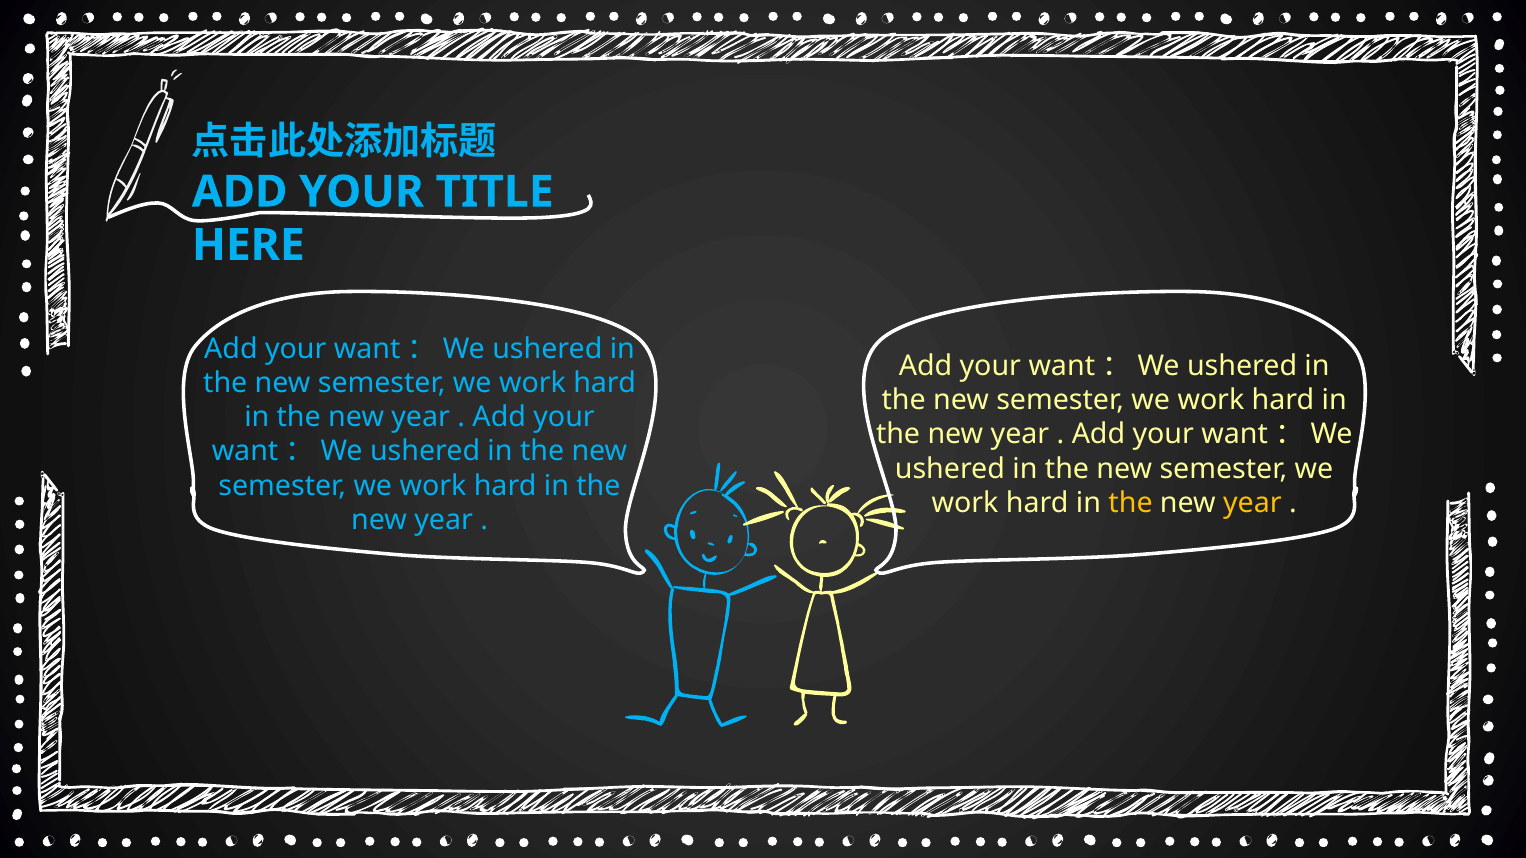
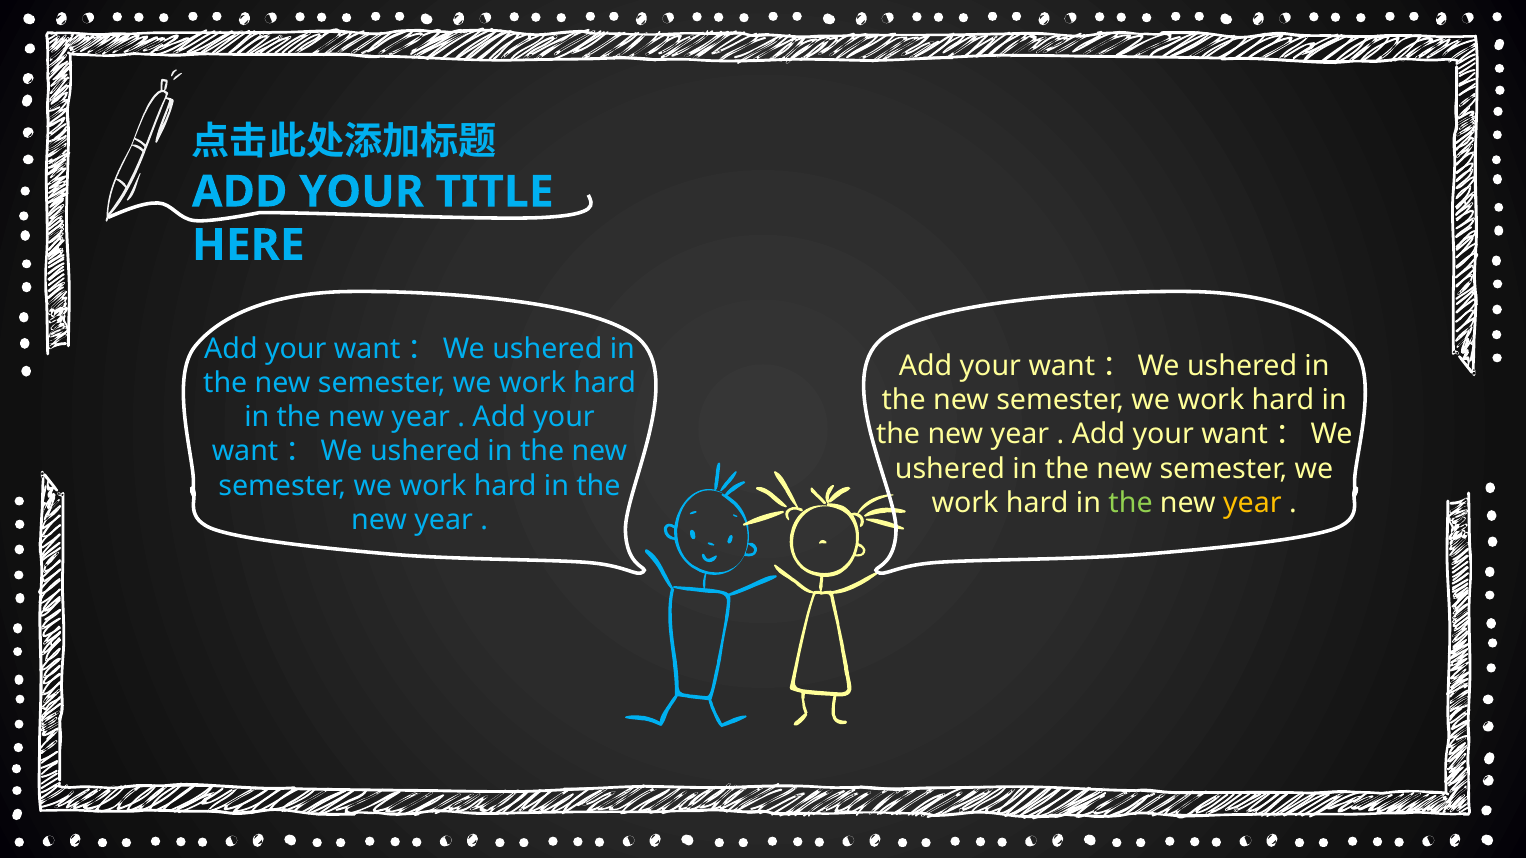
the colour: yellow -> light green (1131, 503)
